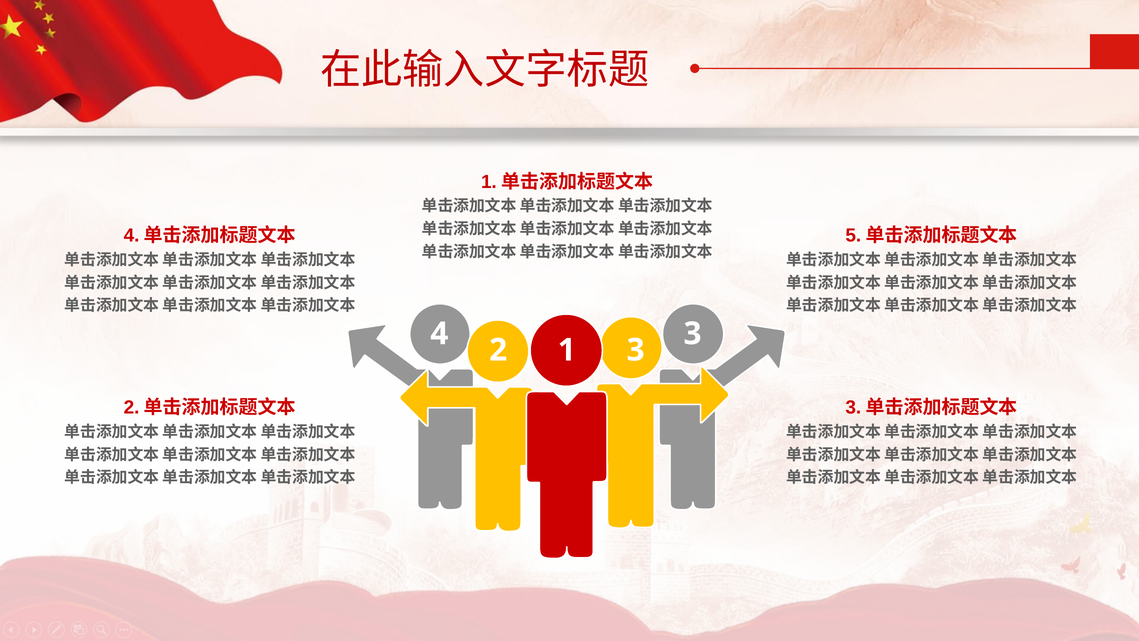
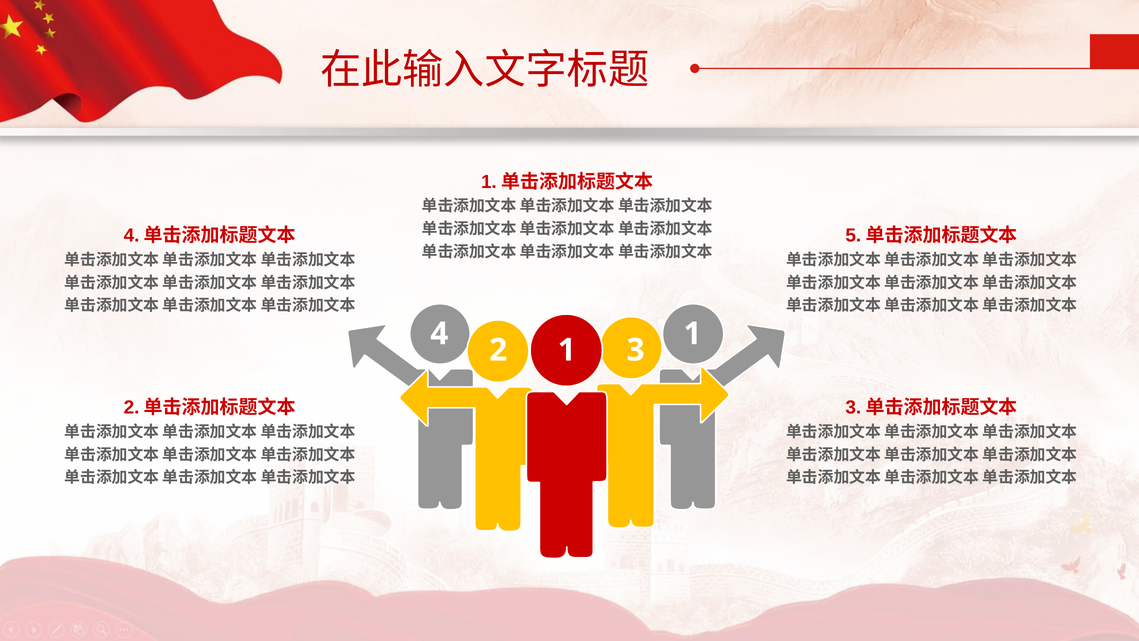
4 3: 3 -> 1 (693, 334)
